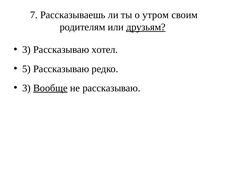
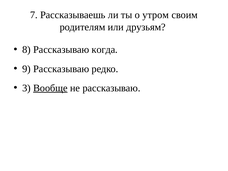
друзьям underline: present -> none (146, 27)
3: 3 -> 8 (26, 50)
хотел: хотел -> когда (105, 50)
5: 5 -> 9 (26, 69)
